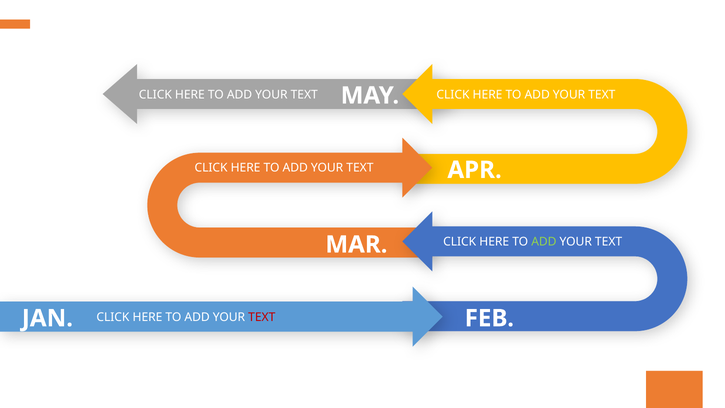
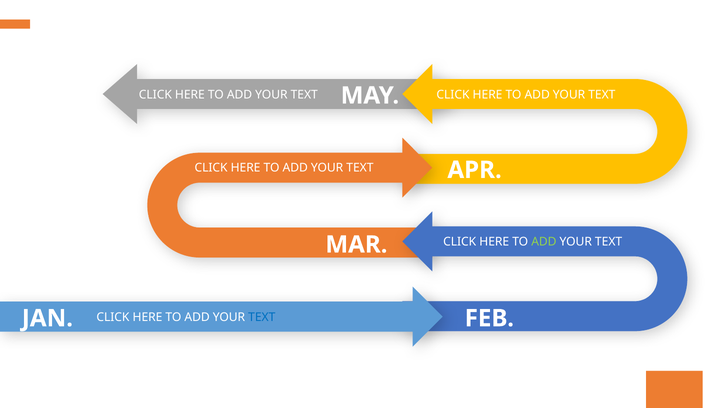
TEXT colour: red -> blue (262, 317)
